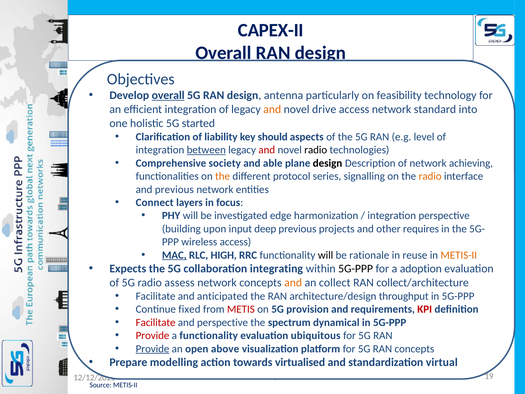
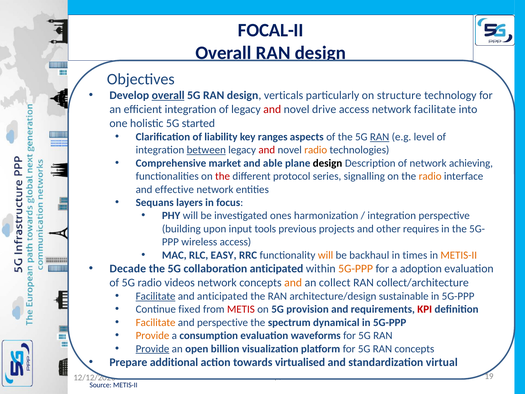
CAPEX-II: CAPEX-II -> FOCAL-II (271, 30)
antenna: antenna -> verticals (284, 95)
feasibility: feasibility -> structure (399, 95)
and colour: orange -> red (272, 109)
network standard: standard -> facilitate (435, 109)
should: should -> ranges (273, 137)
RAN underline: none -> present (380, 137)
radio colour: black -> orange (316, 150)
society: society -> market (225, 163)
the colour: orange -> red (223, 176)
and previous: previous -> effective (174, 189)
Connect: Connect -> Sequans (155, 202)
edge: edge -> ones (281, 216)
deep: deep -> tools (265, 229)
MAC underline: present -> none (174, 255)
HIGH: HIGH -> EASY (224, 255)
will colour: black -> orange (326, 255)
rationale: rationale -> backhaul (369, 255)
reuse: reuse -> times (415, 255)
Expects: Expects -> Decade (128, 269)
collaboration integrating: integrating -> anticipated (276, 269)
5G-PPP colour: black -> orange (356, 269)
assess: assess -> videos (180, 283)
Facilitate underline: none -> present (156, 296)
throughput: throughput -> sustainable (404, 296)
Facilitate colour: red -> orange (156, 322)
Provide colour: red -> orange (153, 335)
a functionality: functionality -> consumption (209, 335)
ubiquitous: ubiquitous -> waveforms (316, 335)
above: above -> billion (225, 349)
modelling: modelling -> additional (174, 362)
